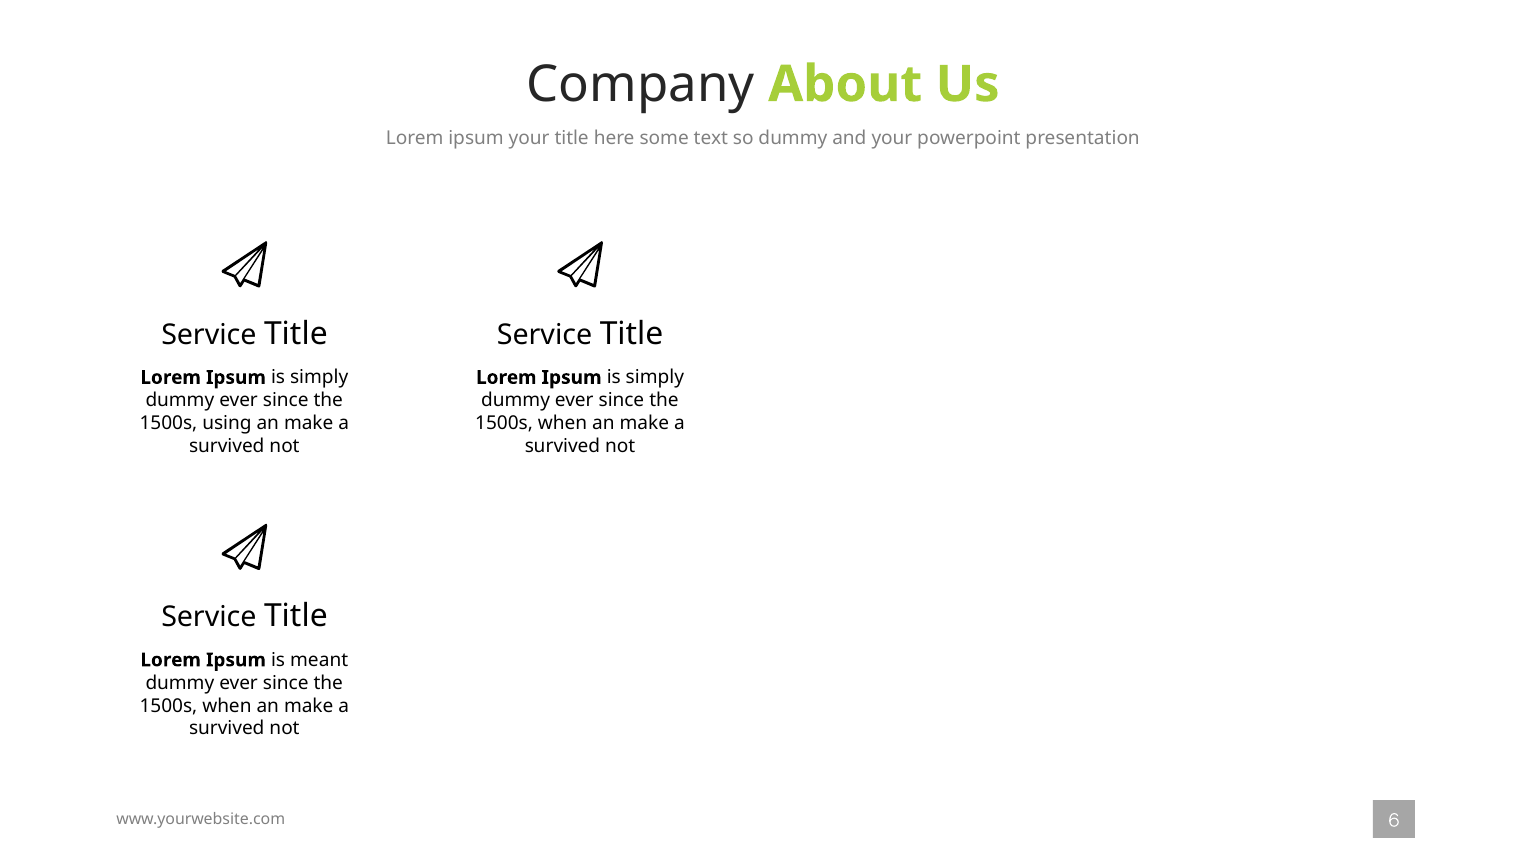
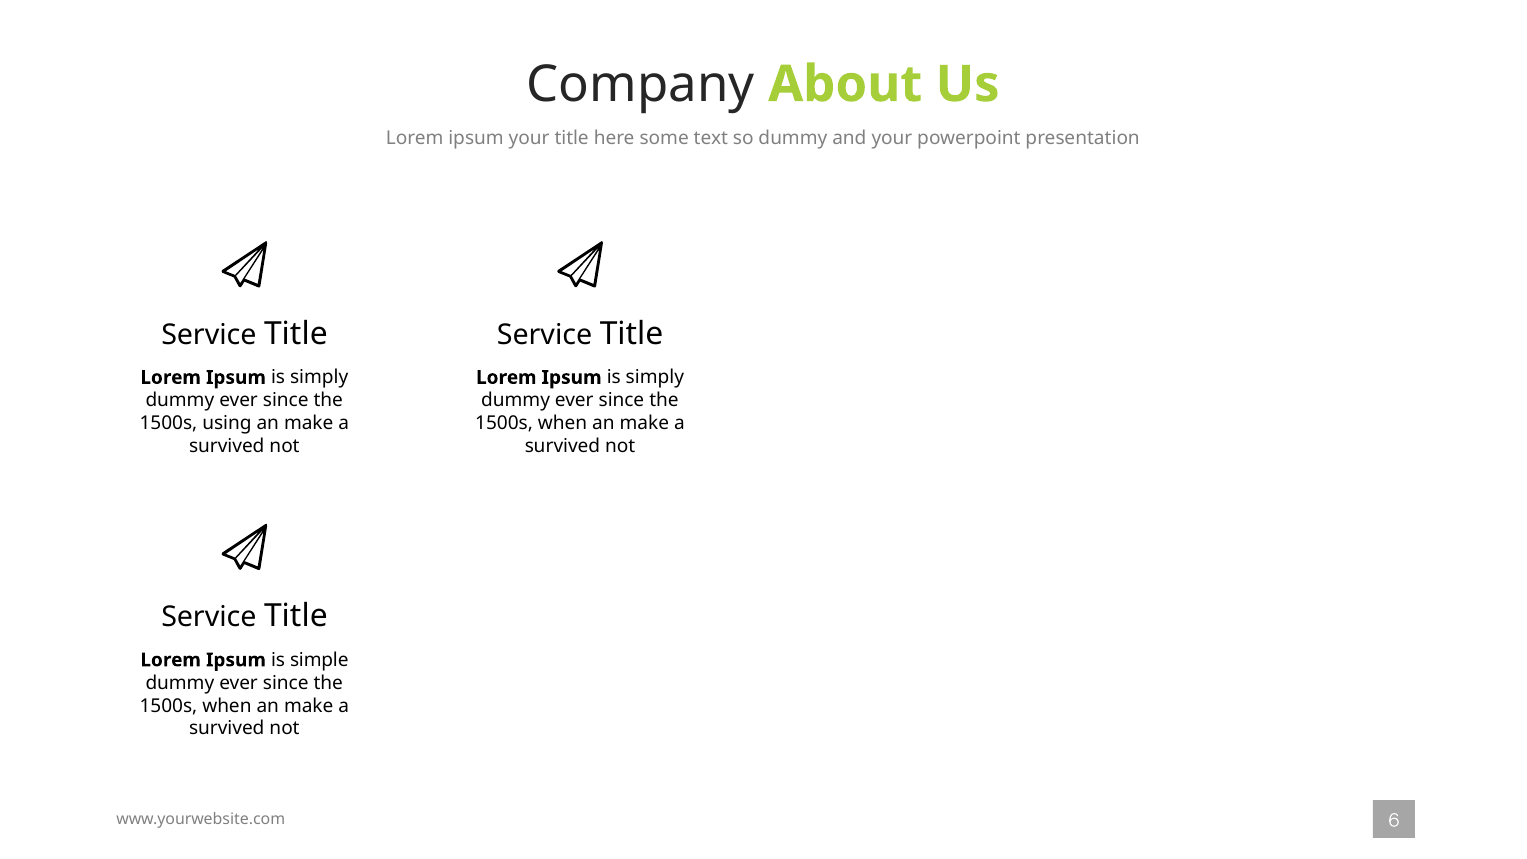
meant: meant -> simple (319, 660)
